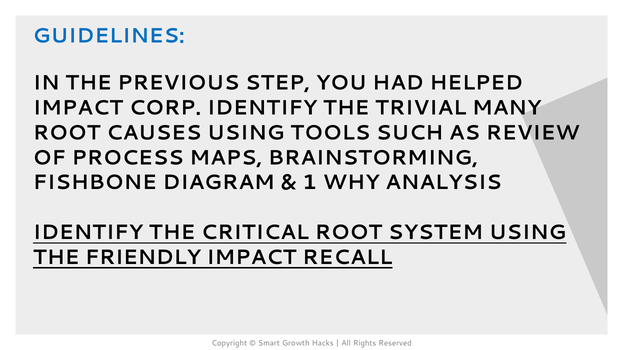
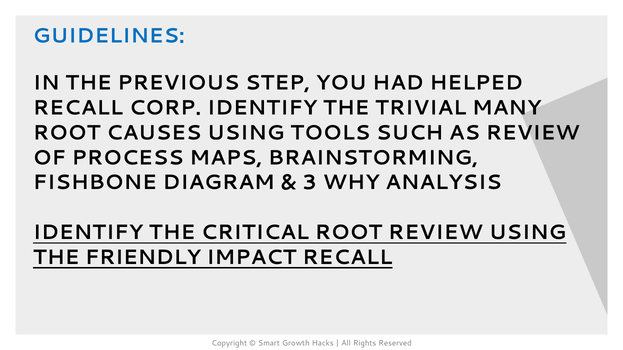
IMPACT: IMPACT -> RECALL (78, 108)
1: 1 -> 3 (310, 183)
ROOT SYSTEM: SYSTEM -> REVIEW (436, 233)
